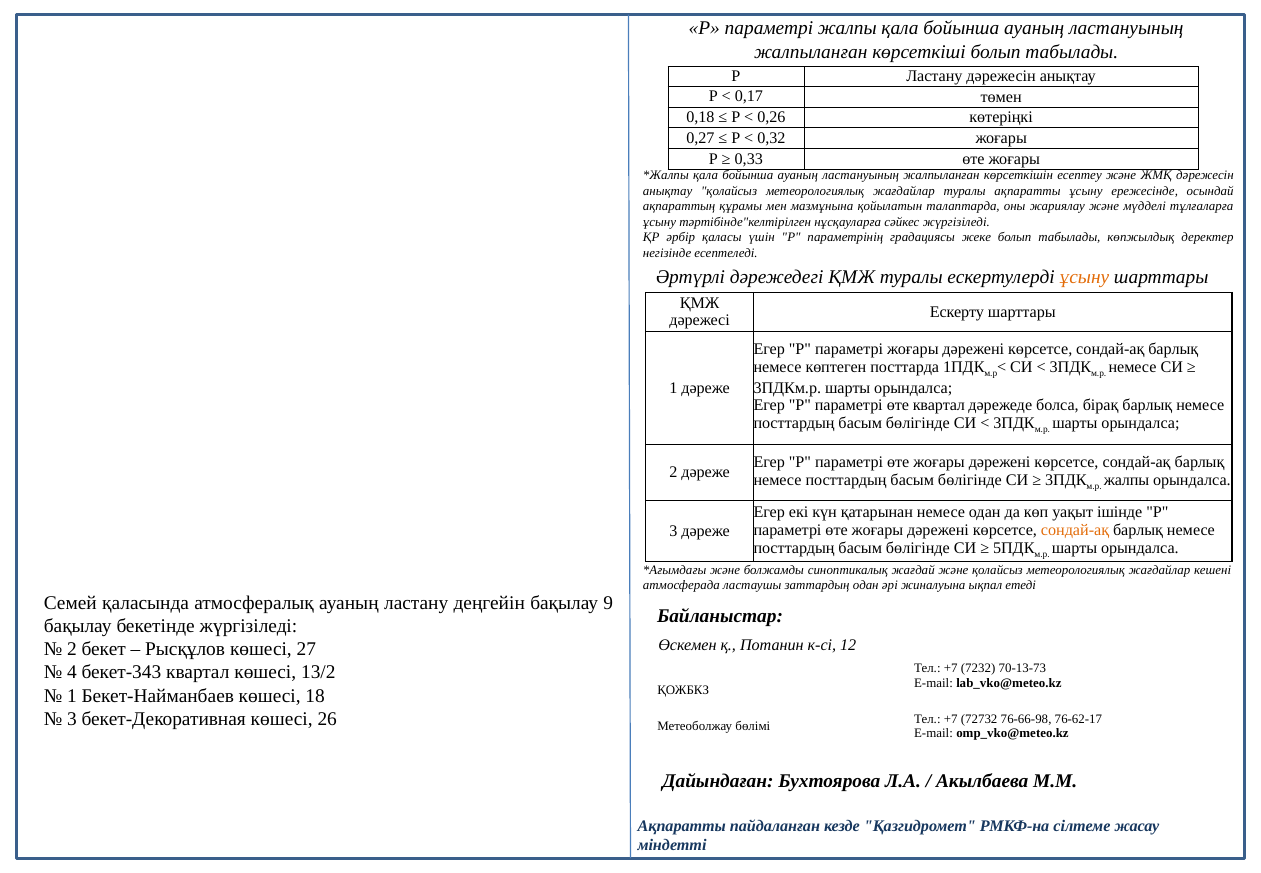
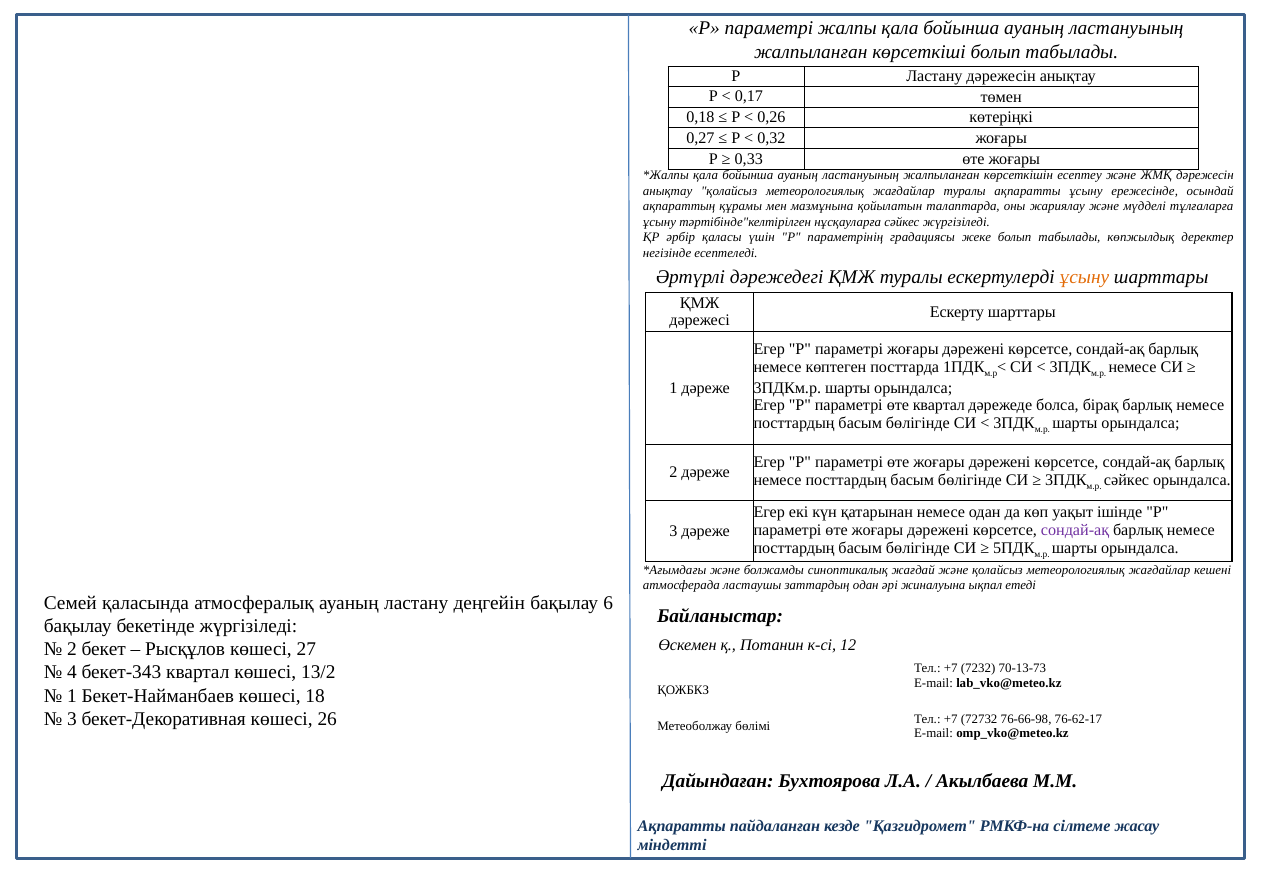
жалпы: жалпы -> сәйкес (1127, 480)
сондай-ақ colour: orange -> purple (1075, 530)
9: 9 -> 6 (608, 603)
